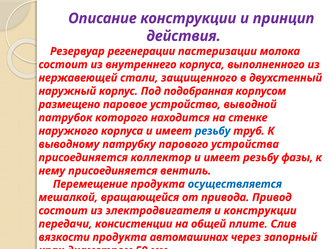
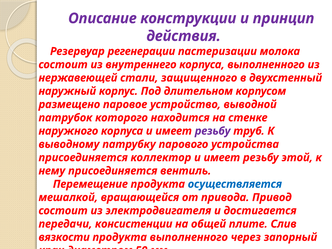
подобранная: подобранная -> длительном (198, 91)
резьбу colour: blue -> purple (213, 131)
фазы: фазы -> этой (297, 158)
и конструкции: конструкции -> достигается (260, 211)
продукта автомашинах: автомашинах -> выполненного (189, 237)
